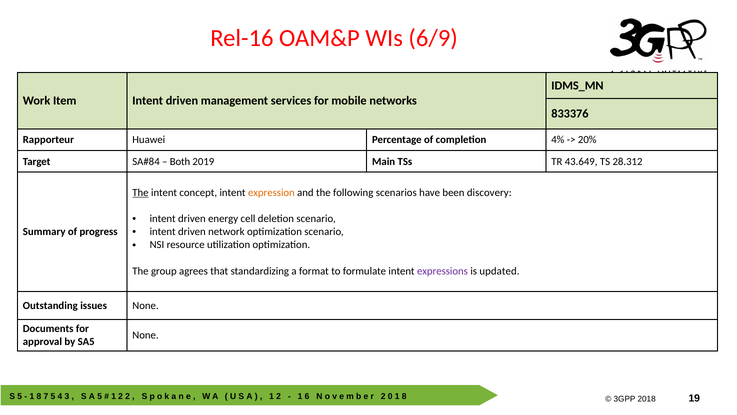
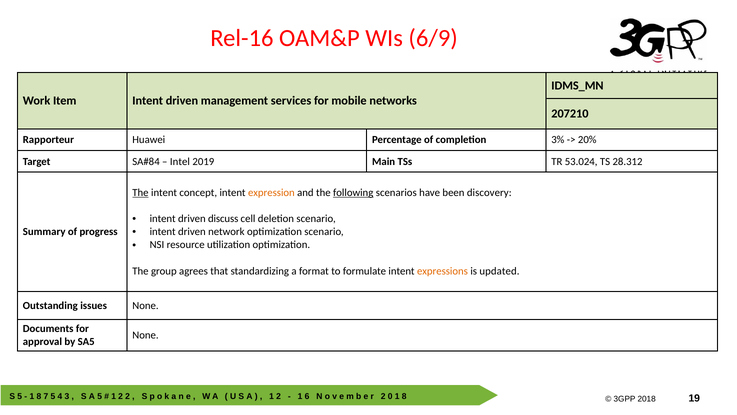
833376: 833376 -> 207210 (570, 114)
4%: 4% -> 3% (558, 140)
Both: Both -> Intel (180, 161)
43.649: 43.649 -> 53.024 (581, 161)
following underline: none -> present (353, 192)
energy: energy -> discuss (223, 219)
expressions colour: purple -> orange (442, 271)
